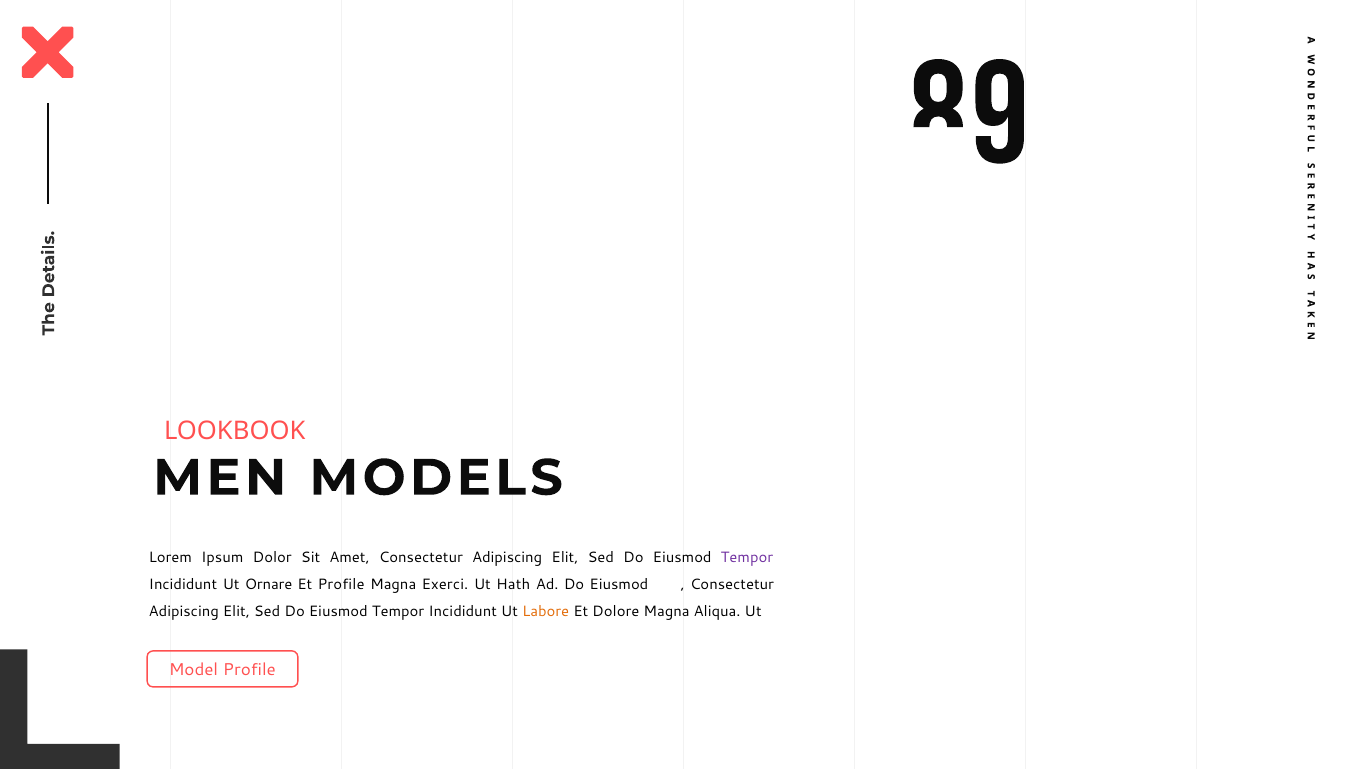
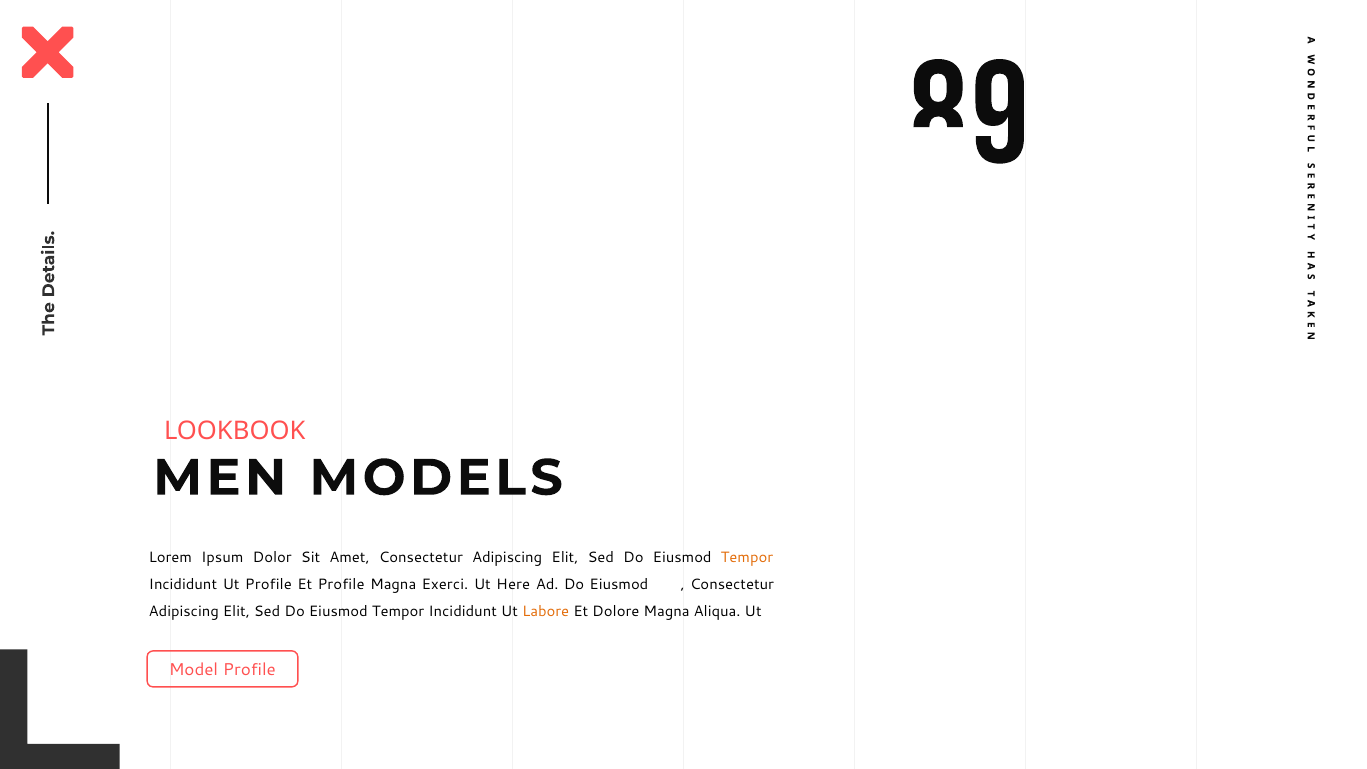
Tempor colour: purple -> orange (747, 558)
Ut Ornare: Ornare -> Profile (268, 585)
Hath: Hath -> Here (513, 585)
